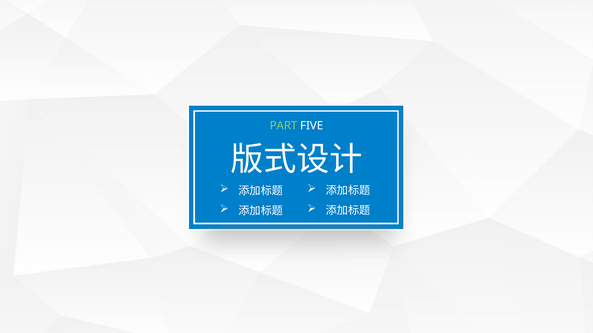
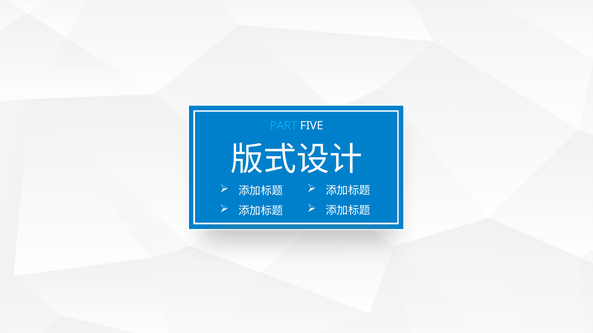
PART colour: light green -> light blue (284, 126)
